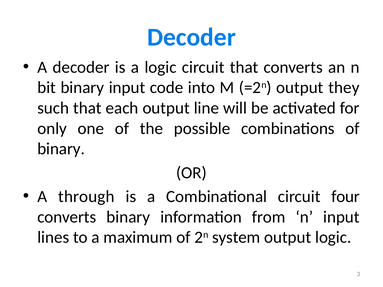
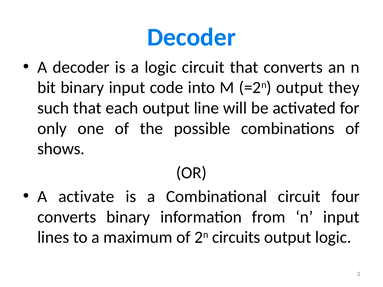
binary: binary -> shows (61, 149)
through: through -> activate (86, 197)
system: system -> circuits (236, 238)
